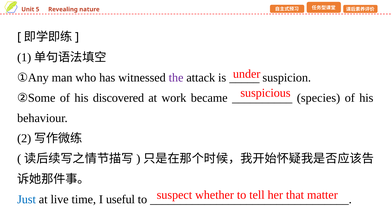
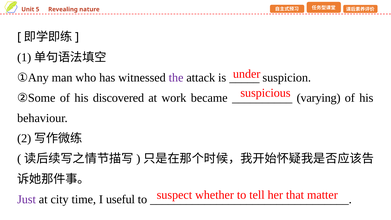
species: species -> varying (319, 98)
Just colour: blue -> purple (27, 199)
live: live -> city (60, 199)
